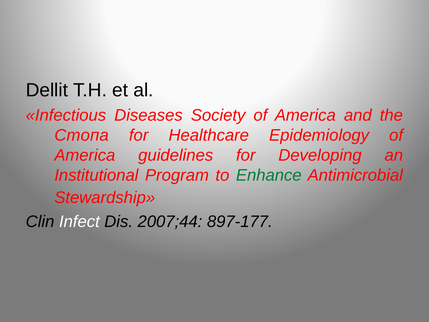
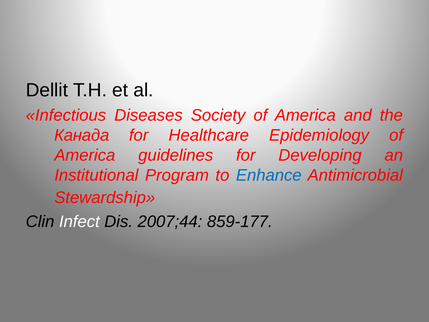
Стопа: Стопа -> Канада (82, 135)
Enhance colour: green -> blue (269, 175)
897-177: 897-177 -> 859-177 (240, 221)
